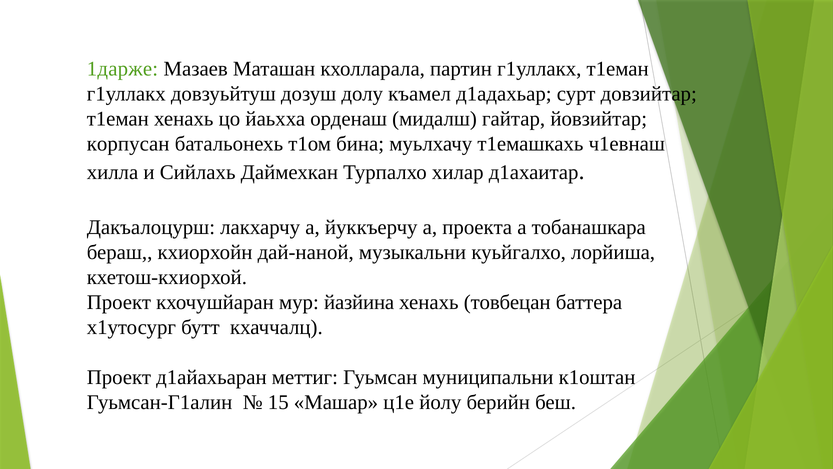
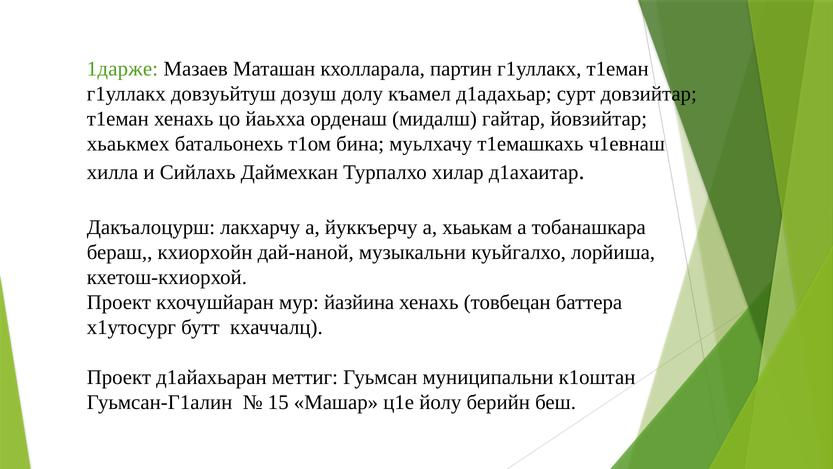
корпусан: корпусан -> хьаькмех (128, 144)
проекта: проекта -> хьаькам (477, 227)
